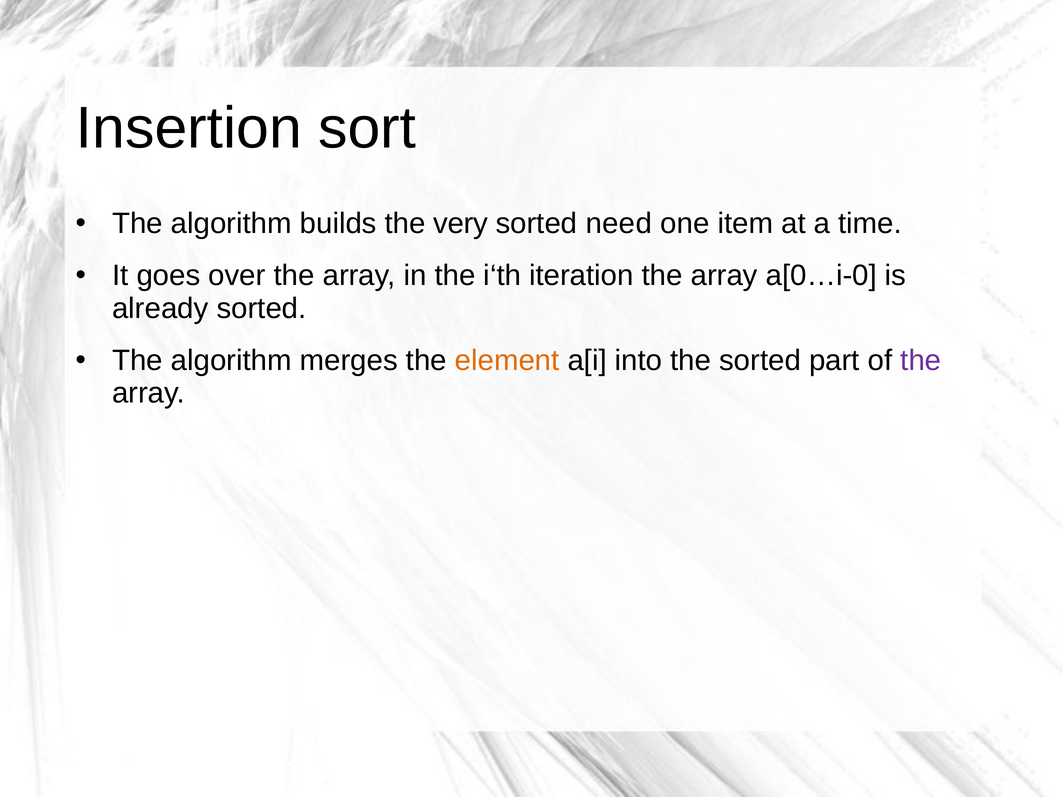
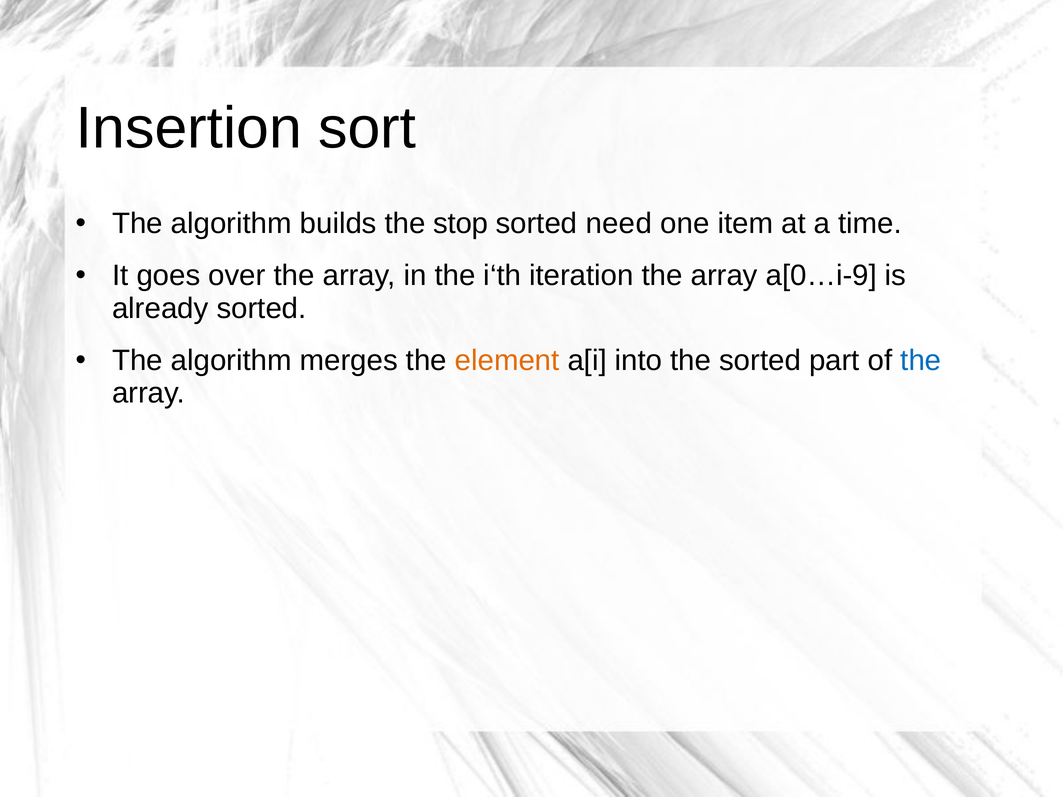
very: very -> stop (461, 224)
a[0…i-0: a[0…i-0 -> a[0…i-9 (821, 276)
the colour: purple -> blue (921, 360)
